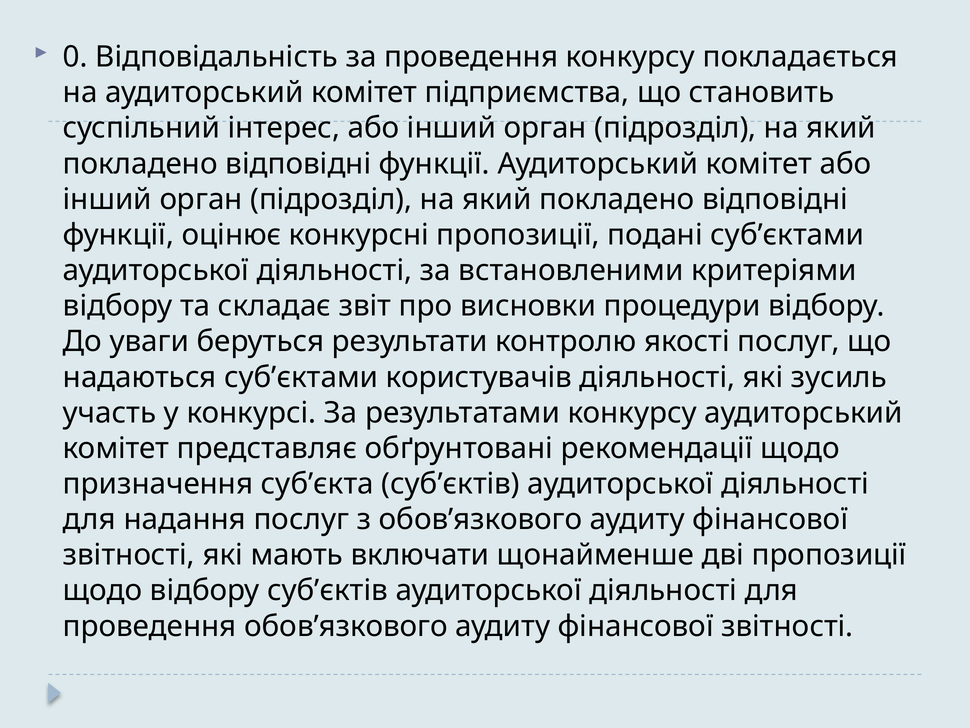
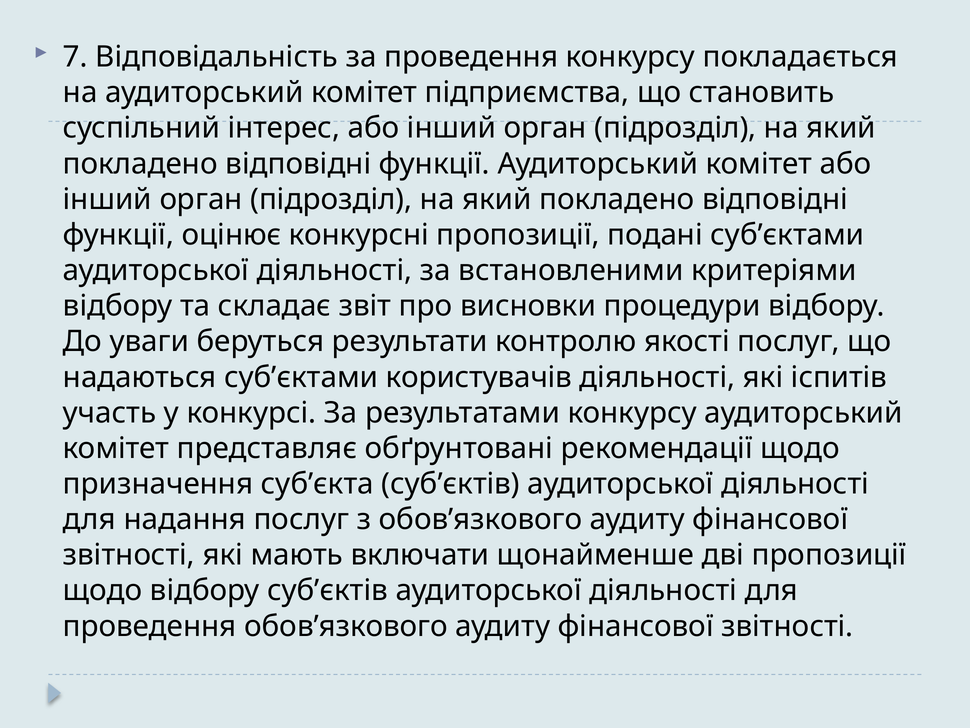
0: 0 -> 7 (75, 57)
зусиль: зусиль -> іспитів (839, 377)
